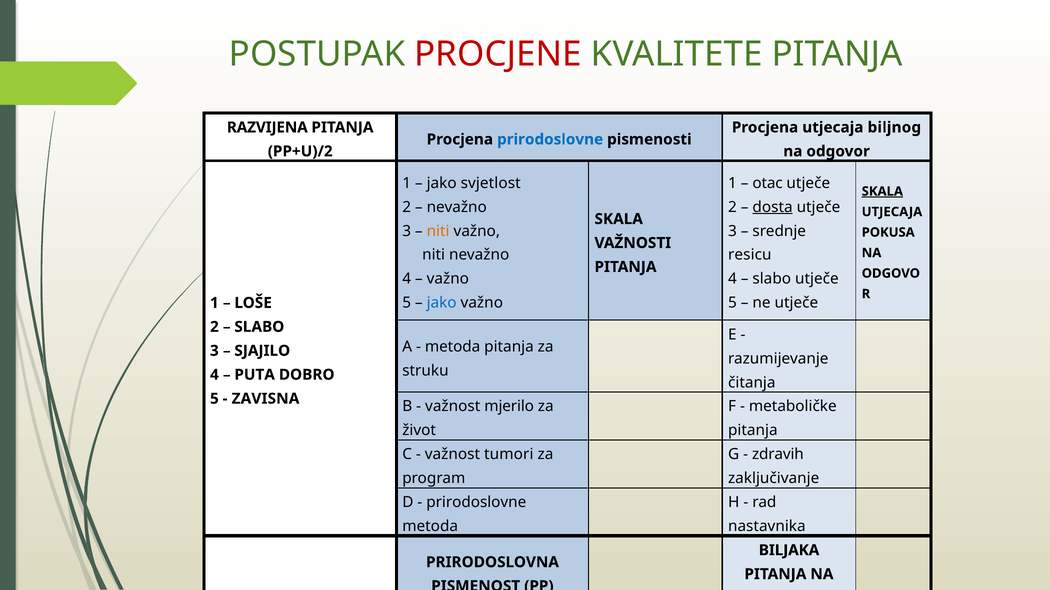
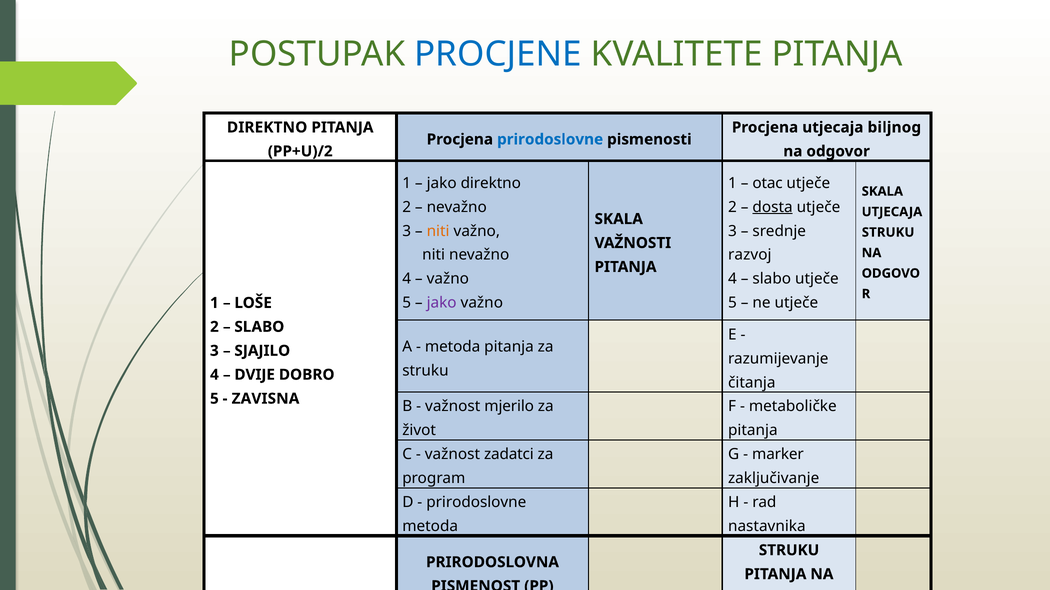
PROCJENE colour: red -> blue (498, 54)
RAZVIJENA: RAZVIJENA -> DIREKTNO (267, 128)
jako svjetlost: svjetlost -> direktno (491, 183)
SKALA underline: present -> none (882, 192)
POKUSA: POKUSA -> STRUKU (888, 233)
resicu: resicu -> razvoj (750, 255)
jako colour: blue -> purple (442, 303)
PUTA: PUTA -> DVIJE (255, 375)
tumori: tumori -> zadatci (509, 455)
zdravih: zdravih -> marker (778, 455)
BILJAKA: BILJAKA -> STRUKU (789, 551)
